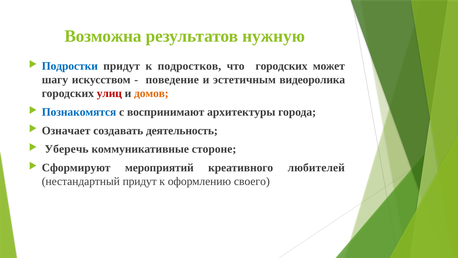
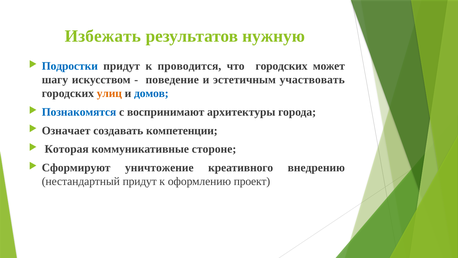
Возможна: Возможна -> Избежать (103, 36)
подростков: подростков -> проводится (189, 66)
видеоролика: видеоролика -> участвовать (312, 80)
улиц colour: red -> orange (109, 93)
домов colour: orange -> blue (151, 93)
деятельность: деятельность -> компетенции (182, 130)
Уберечь: Уберечь -> Которая (67, 149)
мероприятий: мероприятий -> уничтожение (159, 167)
любителей: любителей -> внедрению (316, 167)
своего: своего -> проект (252, 181)
